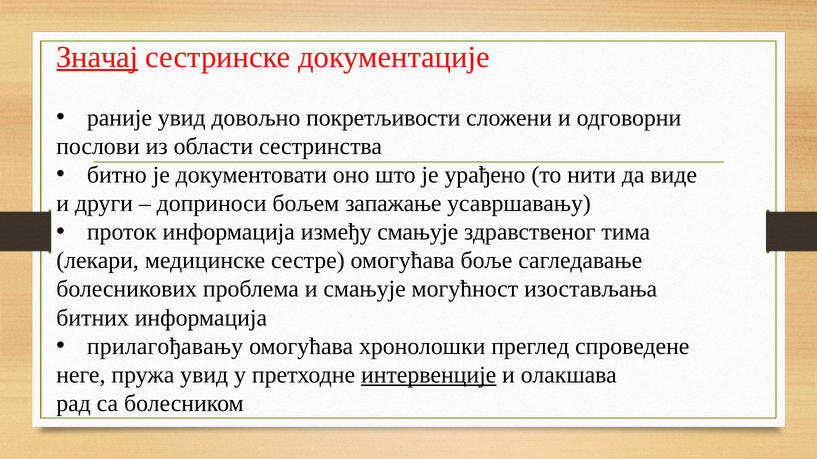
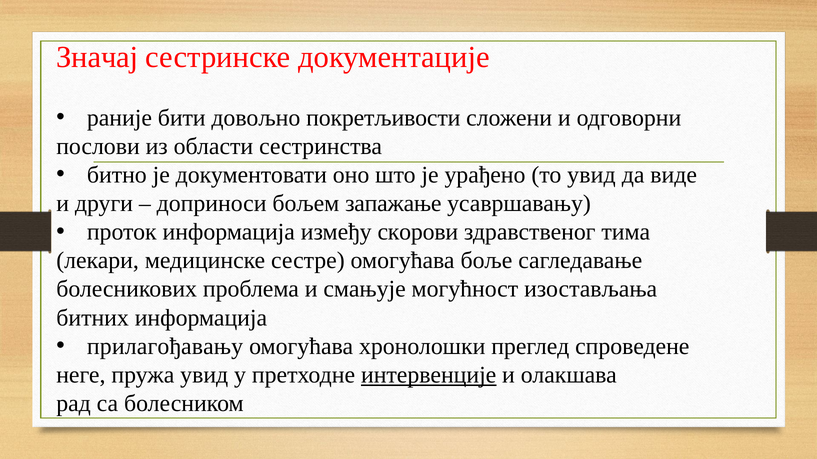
Значај underline: present -> none (97, 57)
раније увид: увид -> бити (182, 118)
то нити: нити -> увид (591, 175)
између смањује: смањује -> скорови (418, 232)
